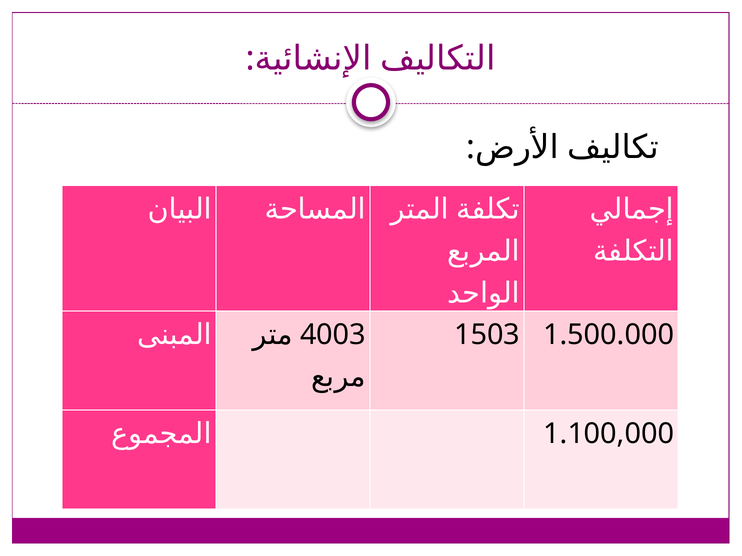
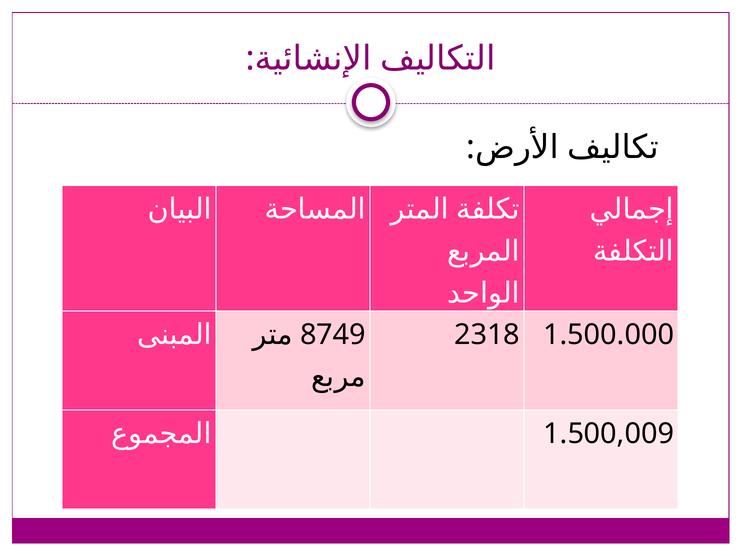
4003: 4003 -> 8749 (333, 335)
1503: 1503 -> 2318 (487, 335)
1.100,000: 1.100,000 -> 1.500,009 (609, 434)
